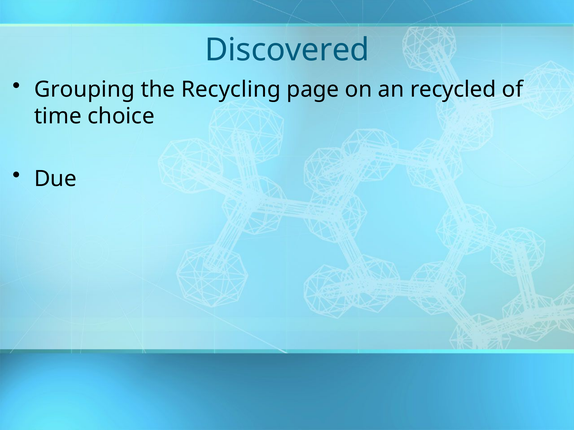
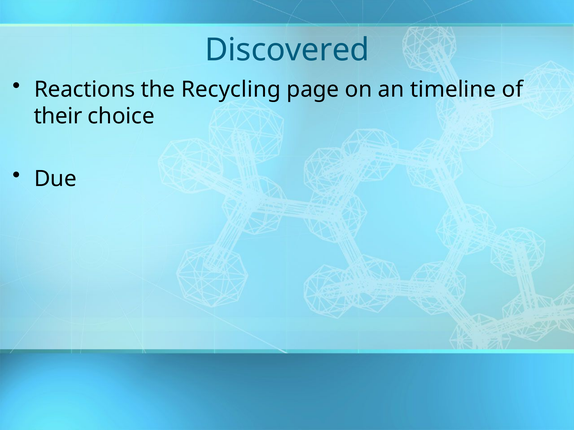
Grouping: Grouping -> Reactions (85, 90)
recycled: recycled -> timeline (453, 90)
time: time -> their (58, 116)
